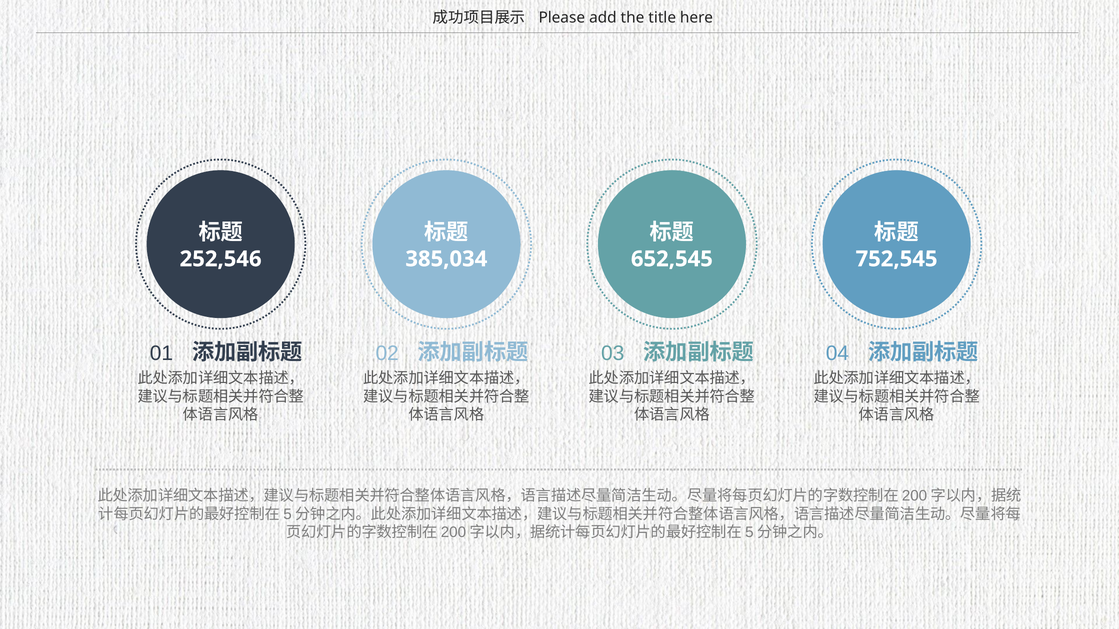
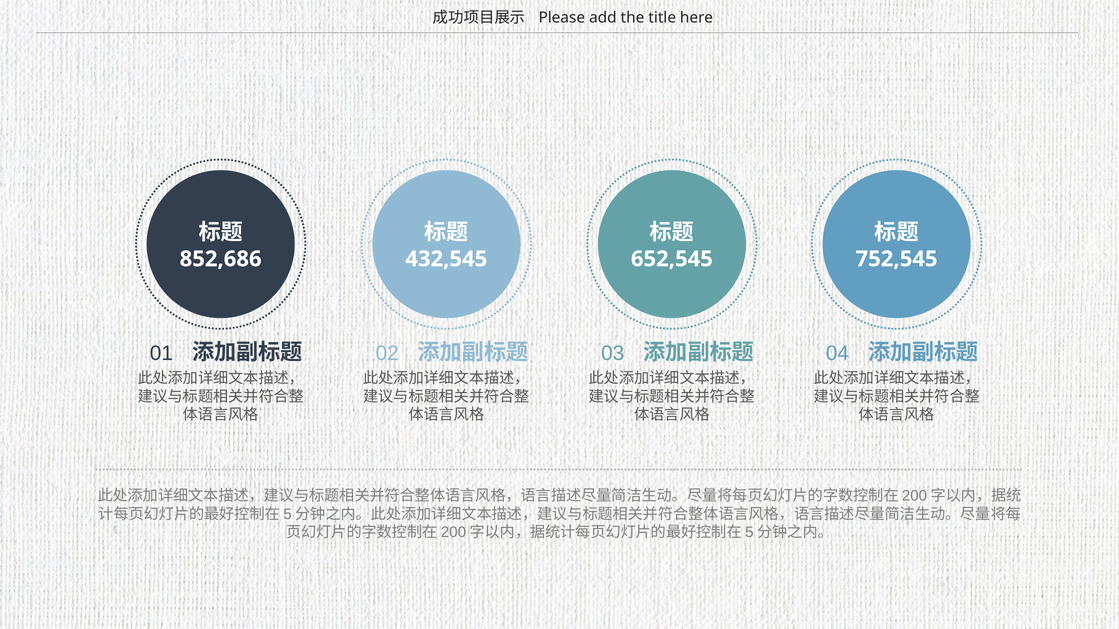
252,546: 252,546 -> 852,686 (221, 259)
385,034: 385,034 -> 432,545 (446, 259)
